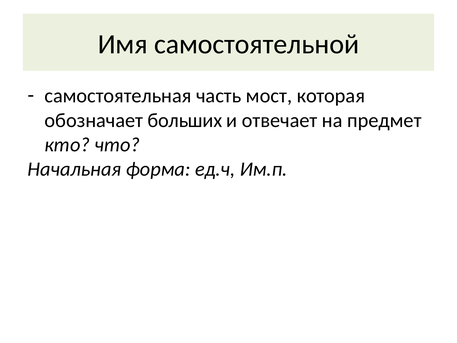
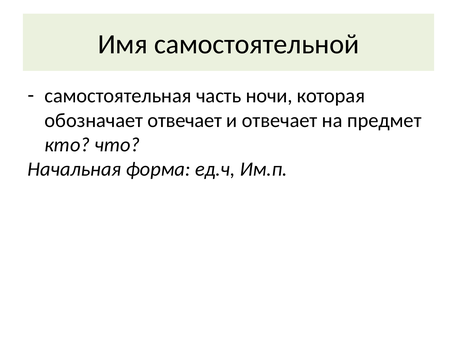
мост: мост -> ночи (269, 96)
обозначает больших: больших -> отвечает (185, 120)
